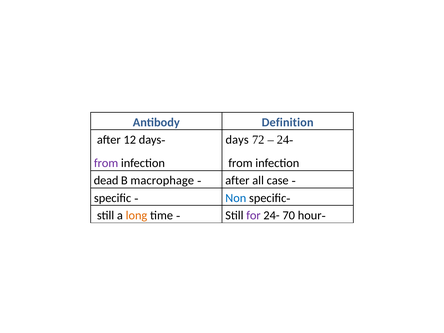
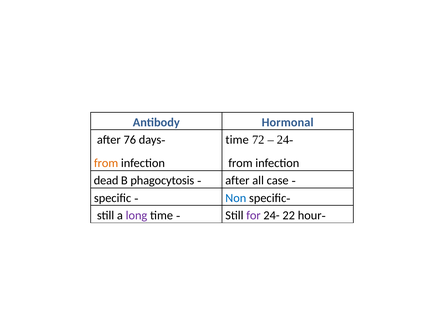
Definition: Definition -> Hormonal (288, 122)
12: 12 -> 76 (130, 140)
days: days -> time (237, 140)
from colour: purple -> orange (106, 163)
macrophage: macrophage -> phagocytosis (162, 181)
long colour: orange -> purple (136, 215)
70: 70 -> 22 (289, 215)
